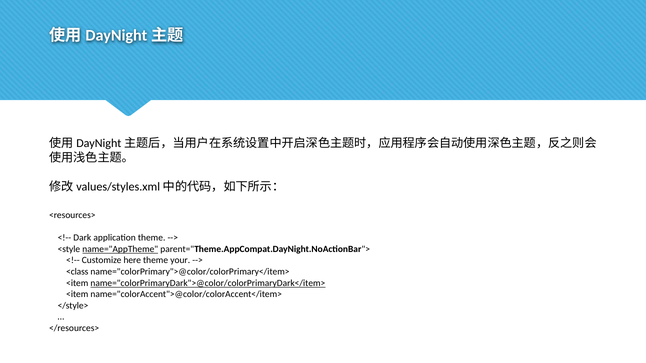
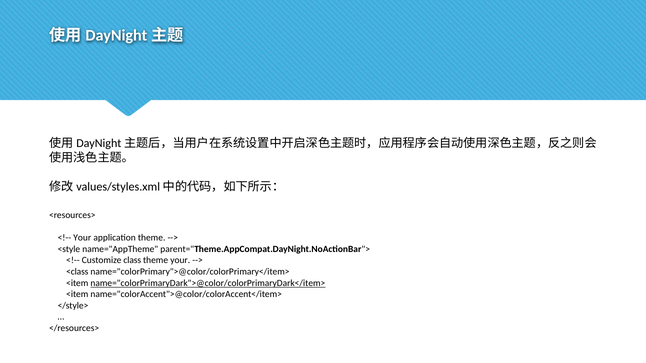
Dark: Dark -> Your (82, 238)
name="AppTheme underline: present -> none (120, 249)
here: here -> class (132, 261)
